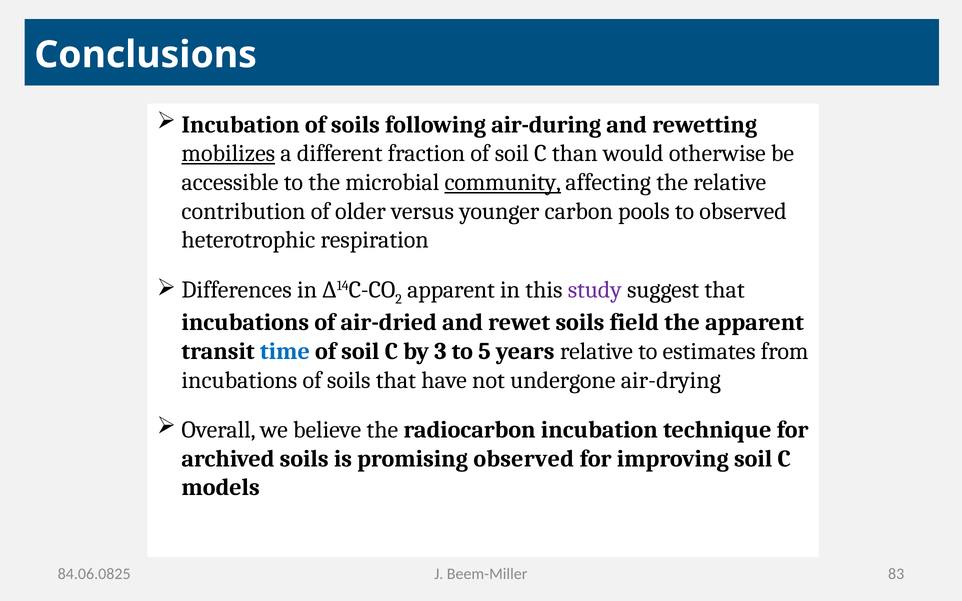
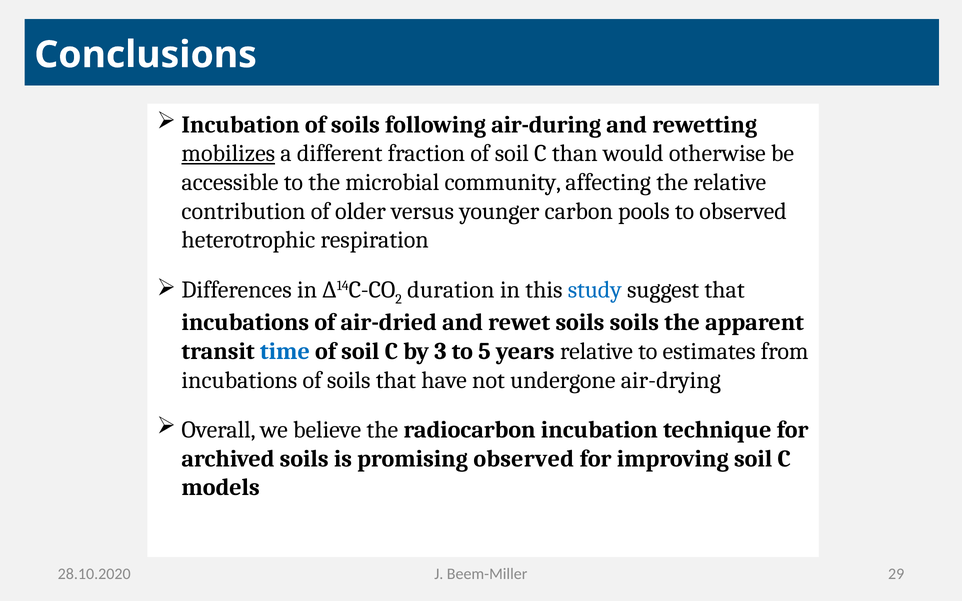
community underline: present -> none (503, 182)
apparent: apparent -> duration (451, 290)
study colour: purple -> blue (595, 290)
soils field: field -> soils (634, 323)
83: 83 -> 29 (896, 574)
84.06.0825: 84.06.0825 -> 28.10.2020 (94, 574)
